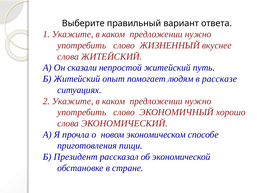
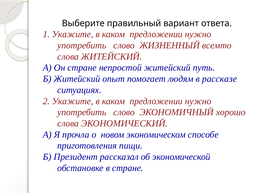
вкуснее: вкуснее -> всемто (217, 45)
Он сказали: сказали -> стране (82, 68)
